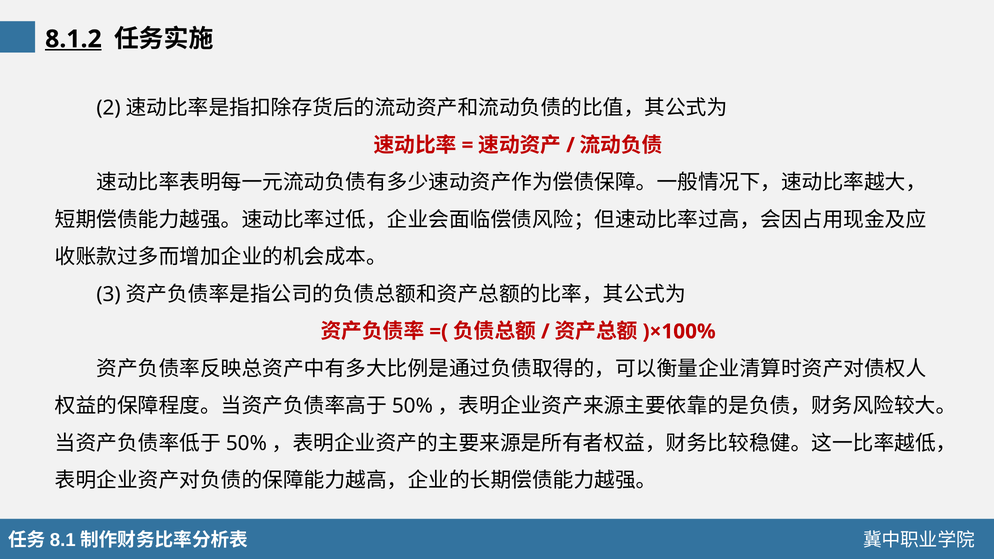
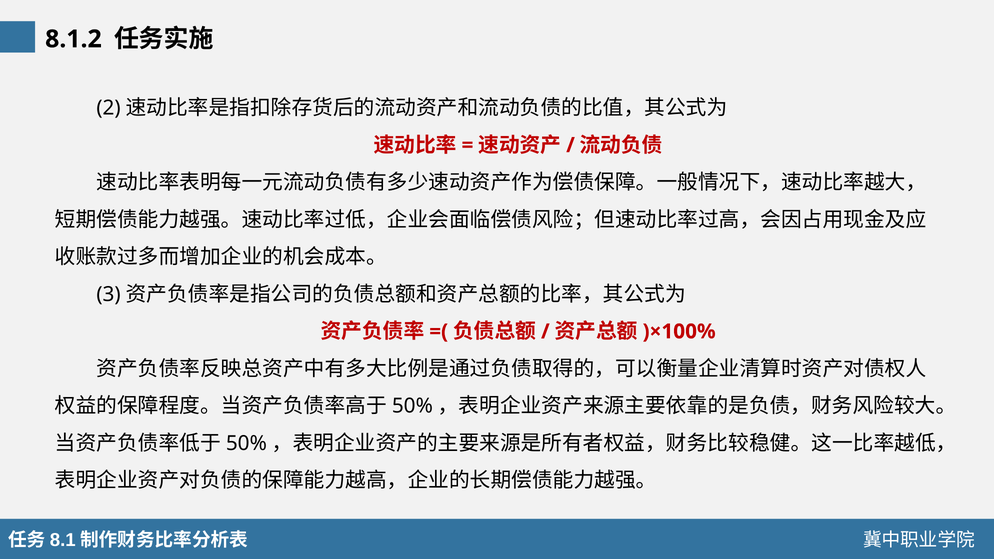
8.1.2 underline: present -> none (73, 39)
